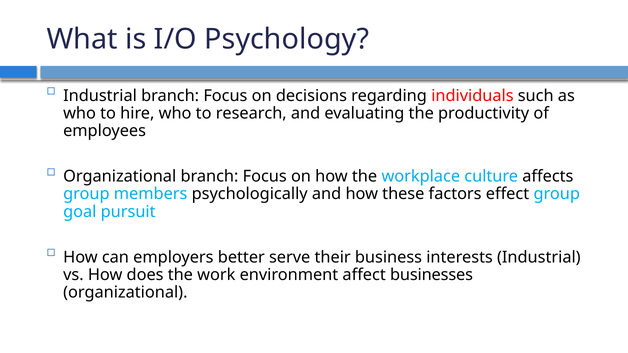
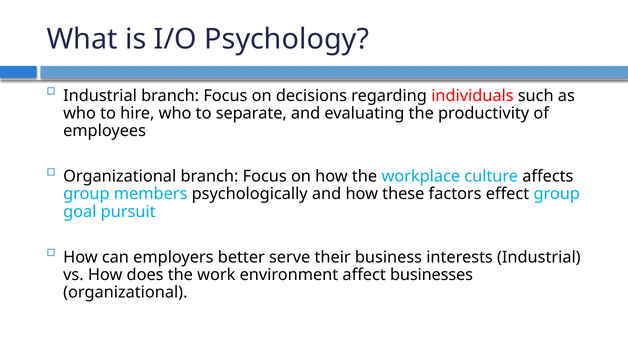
research: research -> separate (251, 113)
